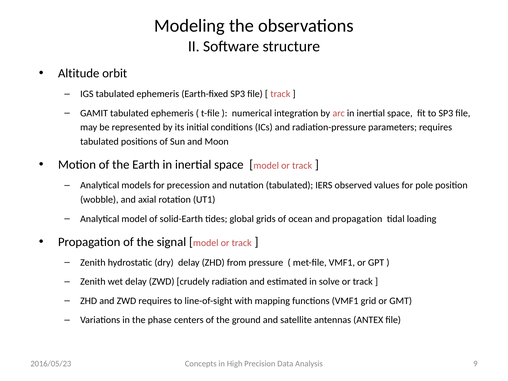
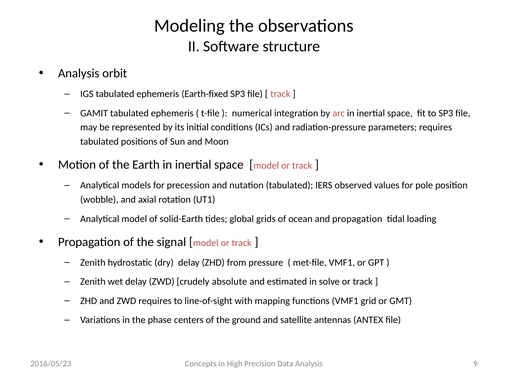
Altitude: Altitude -> Analysis (79, 73)
radiation: radiation -> absolute (229, 282)
